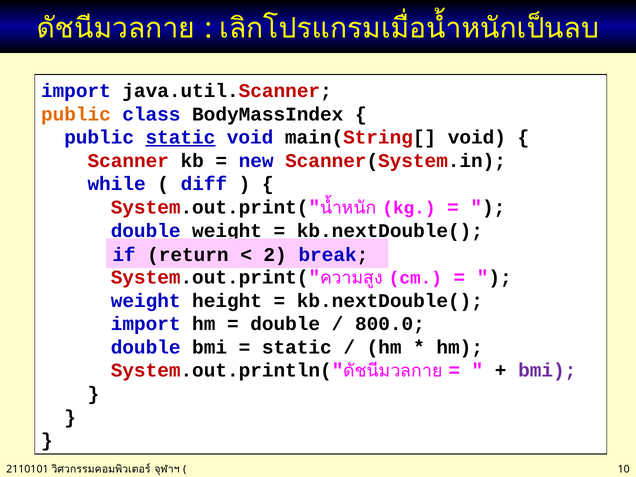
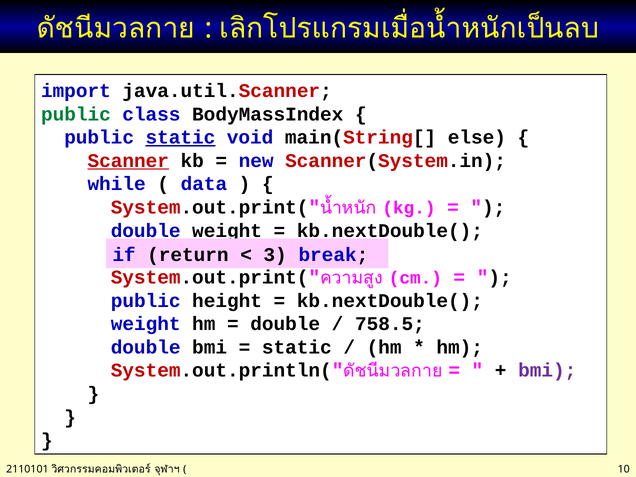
public colour: orange -> green (76, 114)
main(String[ void: void -> else (477, 137)
Scanner underline: none -> present (128, 161)
diff: diff -> data (204, 184)
2: 2 -> 3 (275, 255)
weight: weight -> public (146, 301)
import: import -> weight (146, 324)
800.0: 800.0 -> 758.5 (390, 324)
